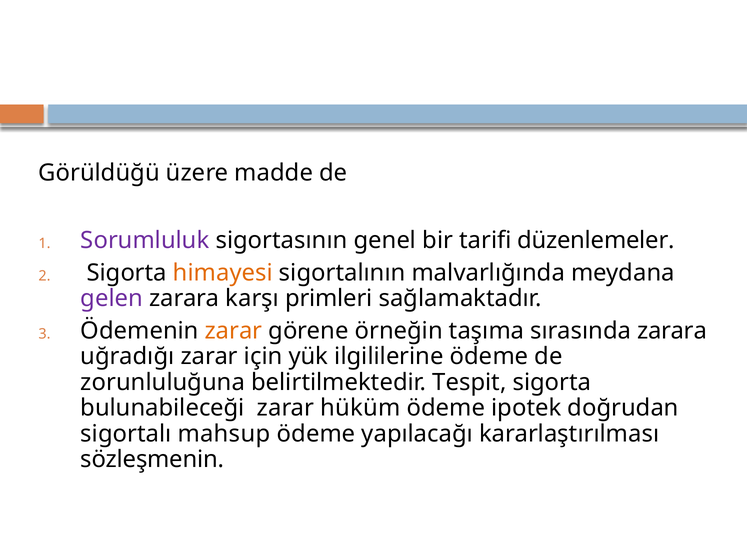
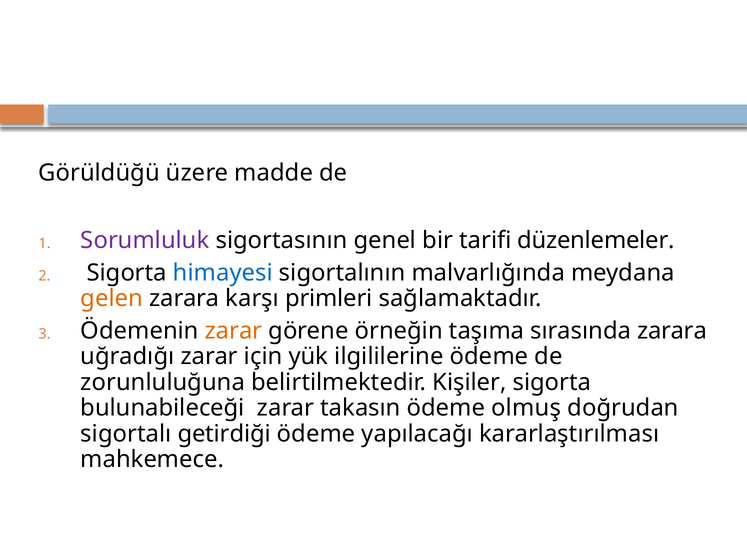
himayesi colour: orange -> blue (223, 273)
gelen colour: purple -> orange (112, 299)
Tespit: Tespit -> Kişiler (470, 382)
hüküm: hüküm -> takasın (361, 408)
ipotek: ipotek -> olmuş (526, 408)
mahsup: mahsup -> getirdiği (224, 434)
sözleşmenin: sözleşmenin -> mahkemece (152, 460)
